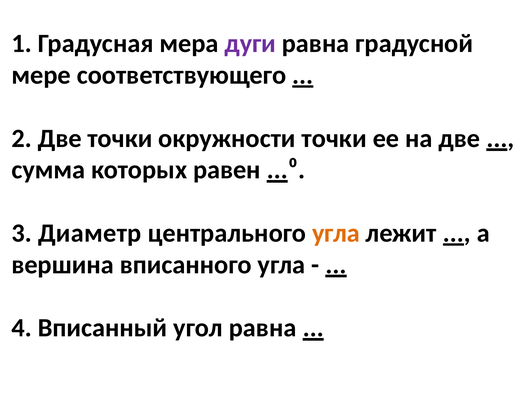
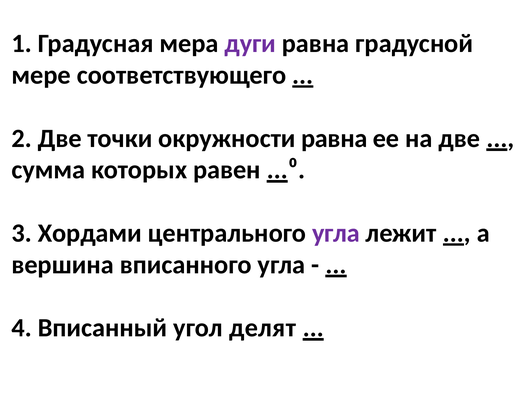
окружности точки: точки -> равна (334, 138)
Диаметр: Диаметр -> Хордами (90, 233)
угла colour: orange -> purple (336, 233)
угол равна: равна -> делят (262, 328)
